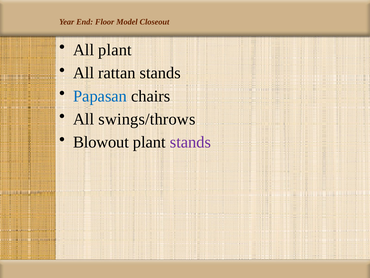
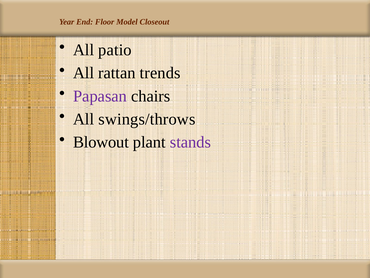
All plant: plant -> patio (115, 50)
rattan stands: stands -> trends (160, 73)
Papasan colour: blue -> purple (100, 96)
